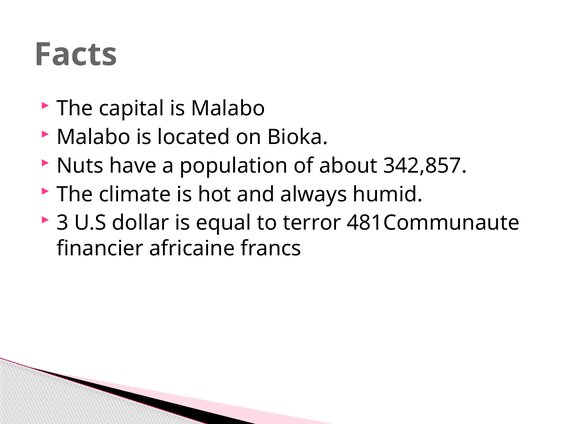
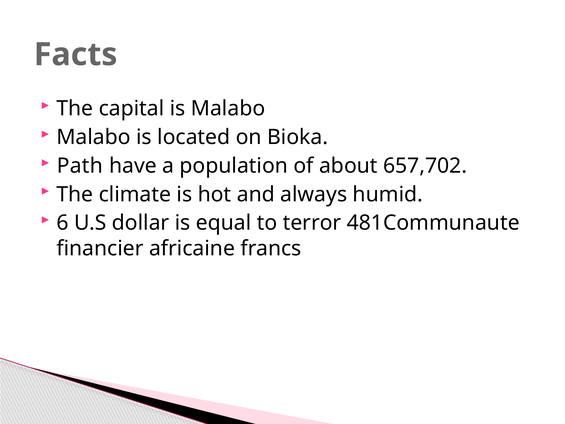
Nuts: Nuts -> Path (80, 166)
342,857: 342,857 -> 657,702 (425, 166)
3: 3 -> 6 (62, 223)
